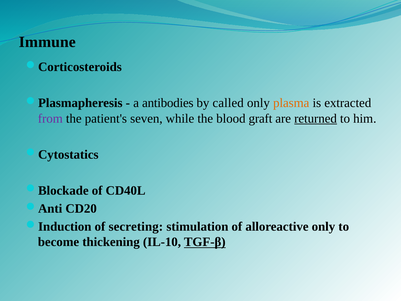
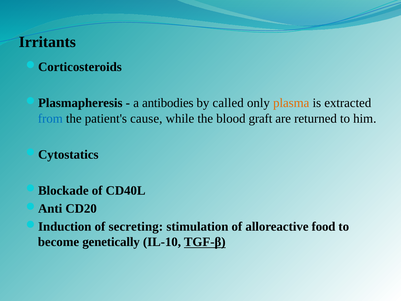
Immune: Immune -> Irritants (47, 42)
from colour: purple -> blue (50, 118)
seven: seven -> cause (146, 118)
returned underline: present -> none (316, 118)
alloreactive only: only -> food (324, 227)
thickening: thickening -> genetically (111, 242)
